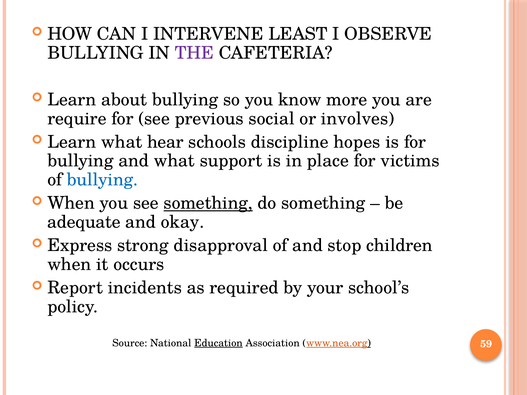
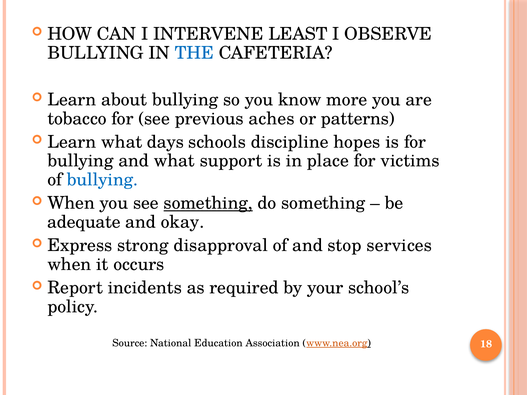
THE colour: purple -> blue (194, 53)
require: require -> tobacco (77, 119)
social: social -> aches (272, 119)
involves: involves -> patterns (358, 119)
hear: hear -> days (165, 142)
children: children -> services (399, 246)
Education underline: present -> none (218, 343)
59: 59 -> 18 (486, 344)
